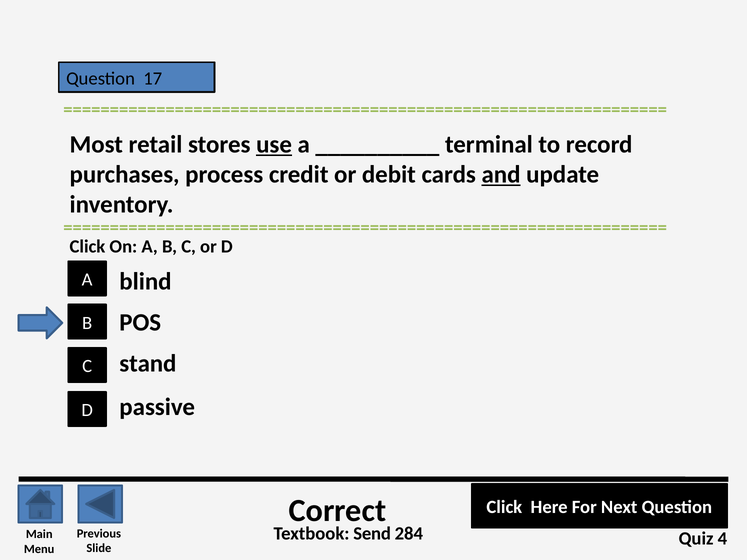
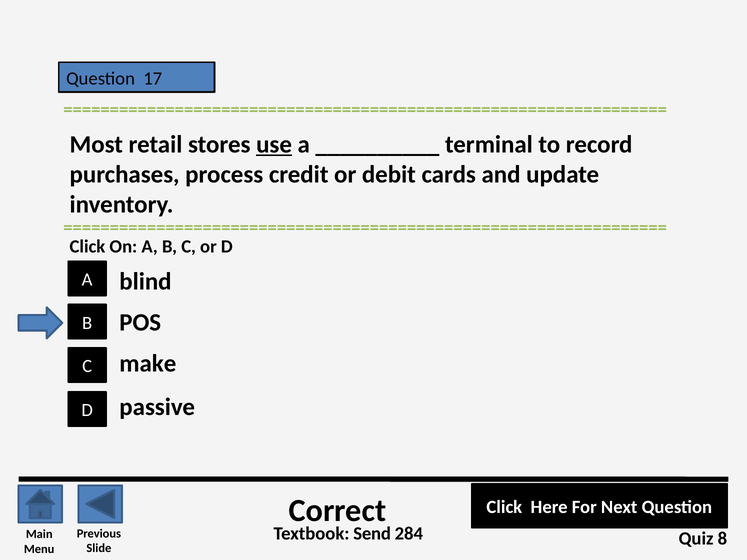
and underline: present -> none (501, 175)
stand: stand -> make (148, 364)
4: 4 -> 8 (722, 539)
